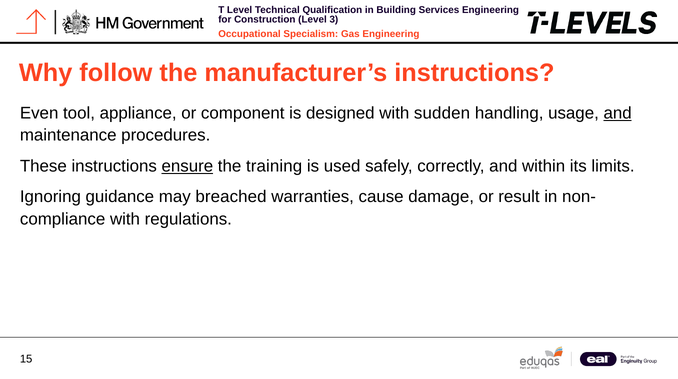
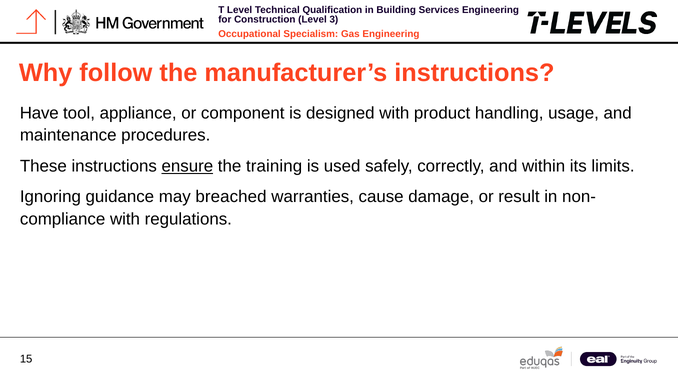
Even: Even -> Have (39, 113)
sudden: sudden -> product (442, 113)
and underline: present -> none (618, 113)
